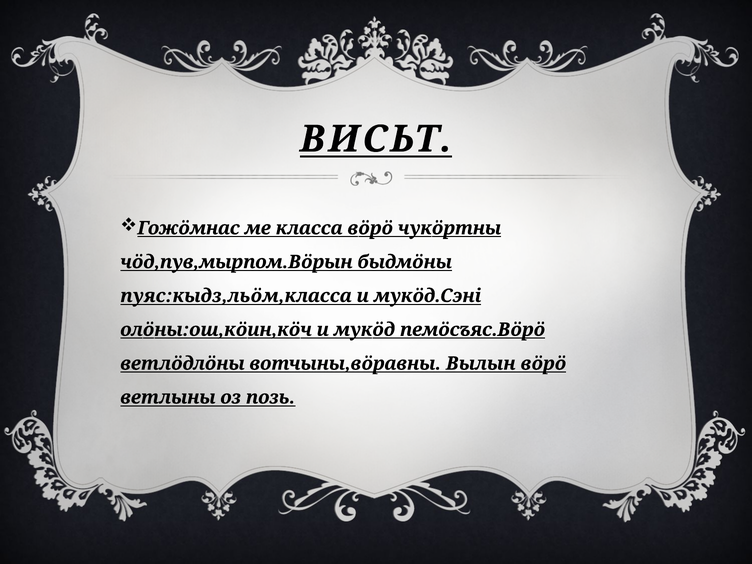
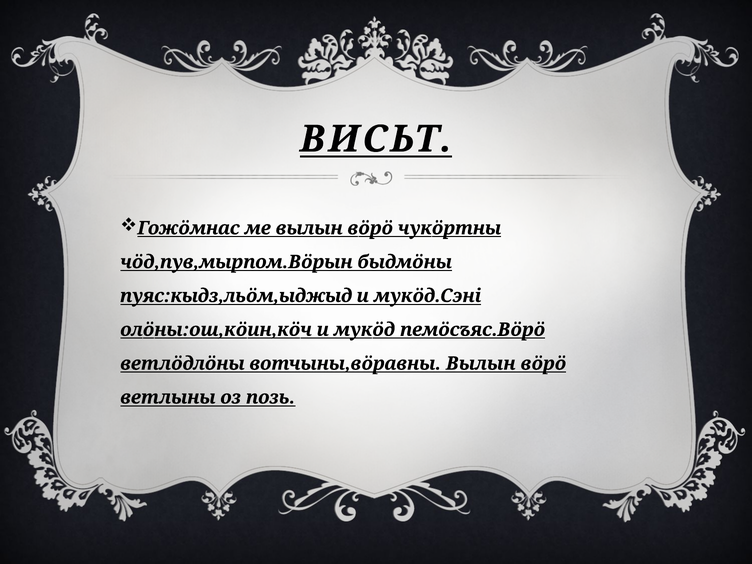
ме класса: класса -> вылын (309, 228)
пуяс:кыдз,льöм,класса: пуяс:кыдз,льöм,класса -> пуяс:кыдз,льöм,ыджыд (236, 296)
